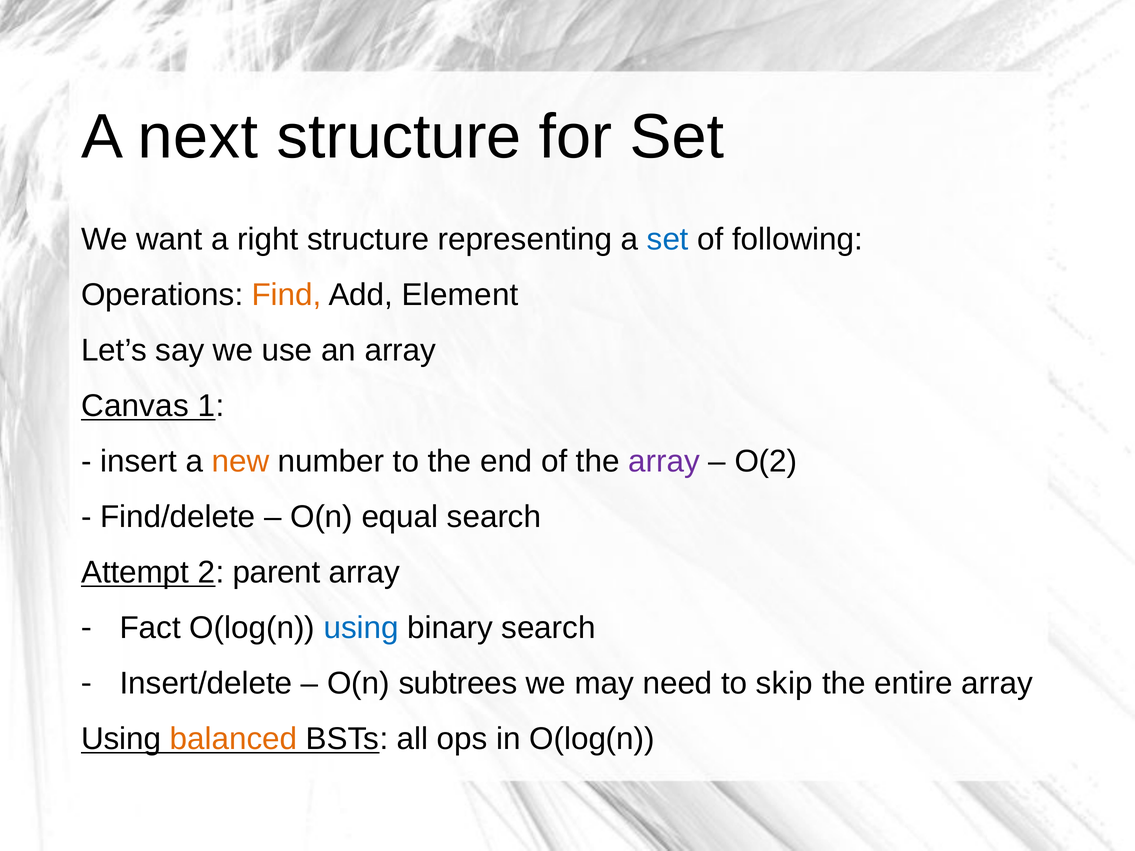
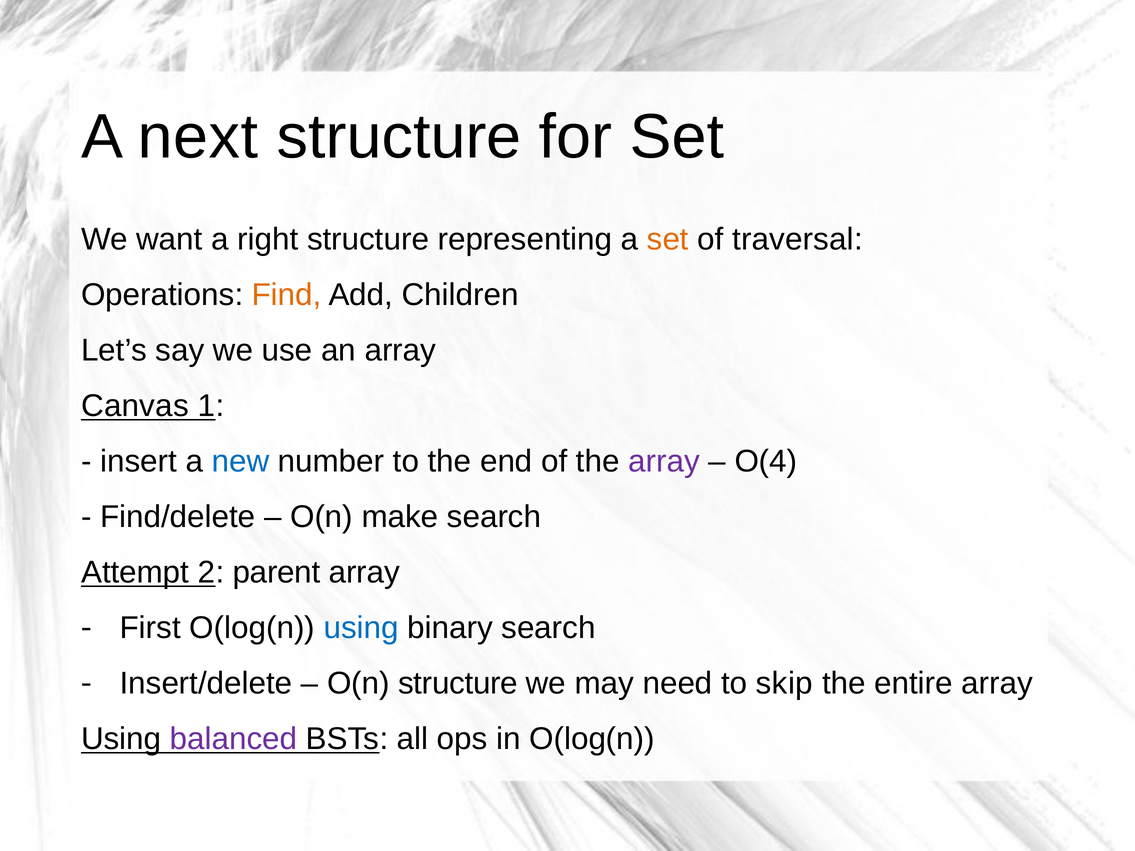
set colour: blue -> orange (668, 240)
following: following -> traversal (798, 240)
Element: Element -> Children (460, 295)
new colour: orange -> blue (240, 462)
O(2: O(2 -> O(4 (766, 462)
equal: equal -> make (400, 517)
Fact: Fact -> First (150, 628)
O(n subtrees: subtrees -> structure (458, 684)
balanced colour: orange -> purple (234, 739)
